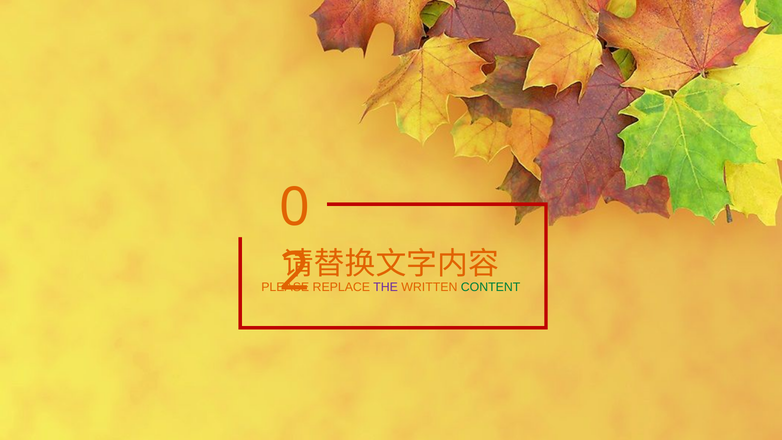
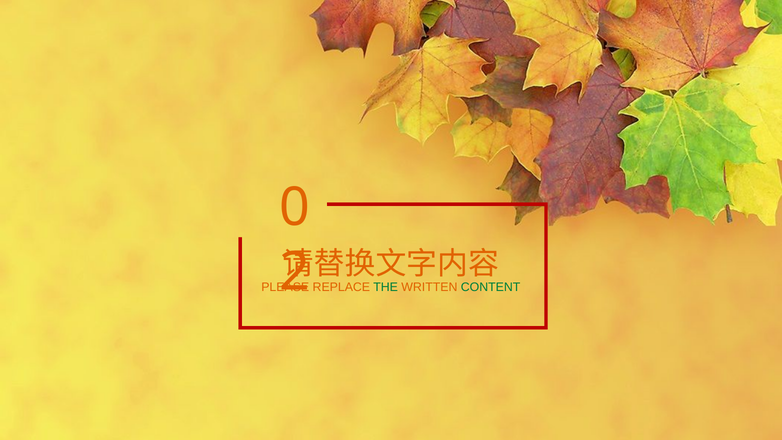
THE colour: purple -> green (386, 287)
